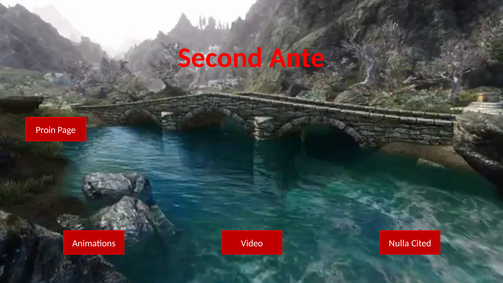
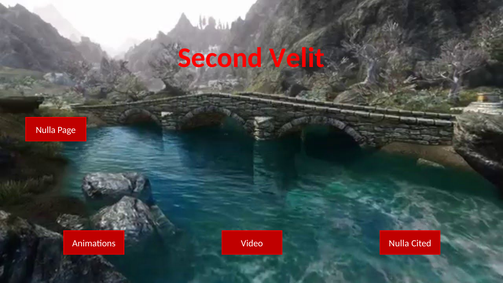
Ante: Ante -> Velit (297, 58)
Proin: Proin -> Nulla (46, 130)
